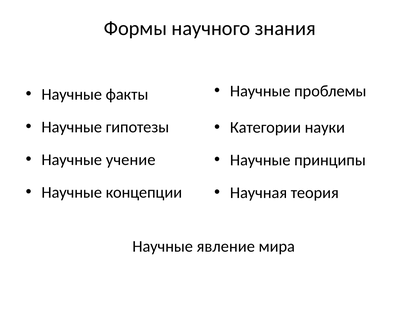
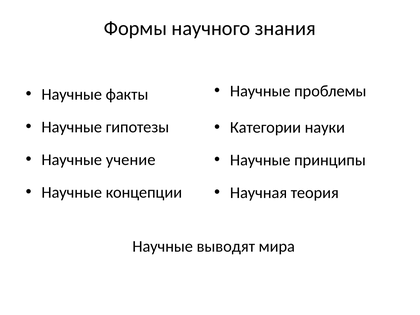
явление: явление -> выводят (226, 247)
